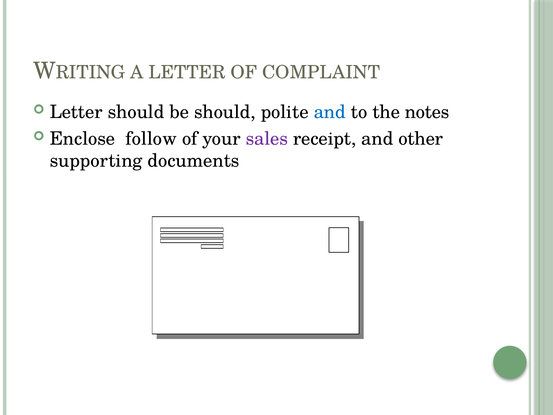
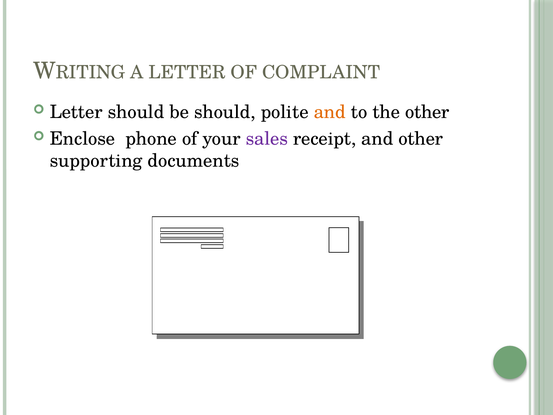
and colour: blue -> orange (330, 112)
the notes: notes -> other (427, 112)
follow: follow -> phone (151, 139)
